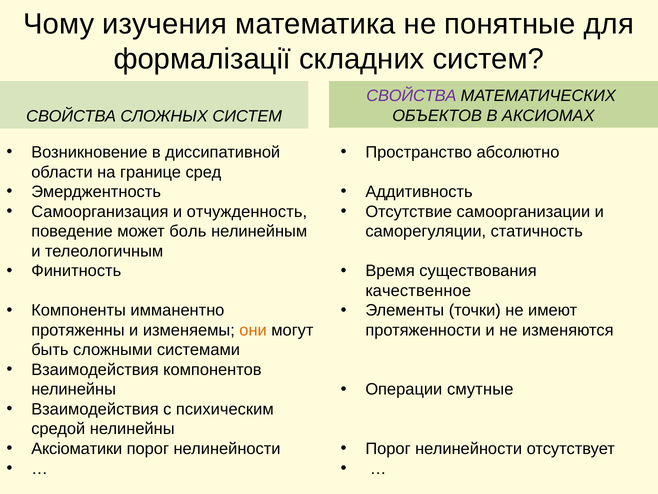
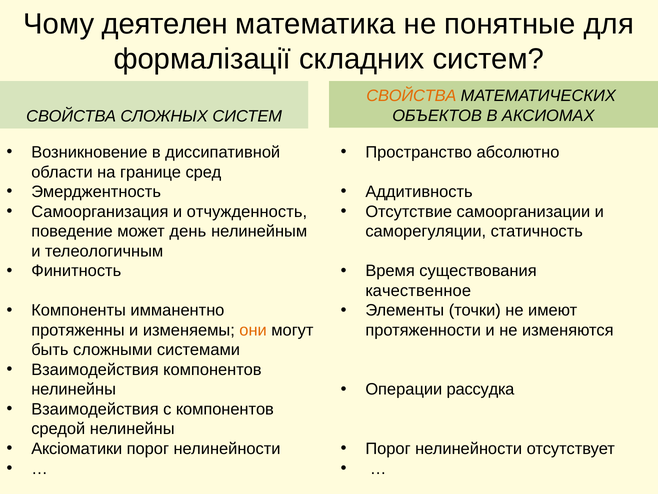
изучения: изучения -> деятелен (165, 24)
СВОЙСТВА colour: purple -> orange (411, 96)
боль: боль -> день (188, 231)
смутные: смутные -> рассудка (480, 389)
с психическим: психическим -> компонентов (225, 409)
